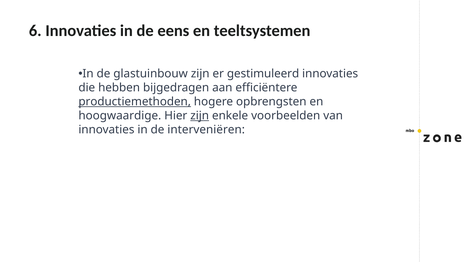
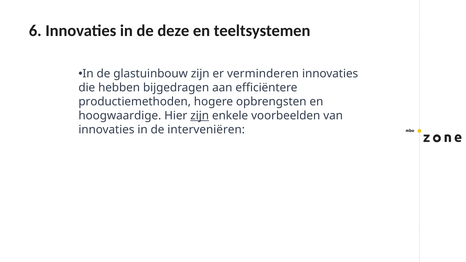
eens: eens -> deze (173, 31)
gestimuleerd: gestimuleerd -> verminderen (263, 74)
productiemethoden underline: present -> none (135, 102)
